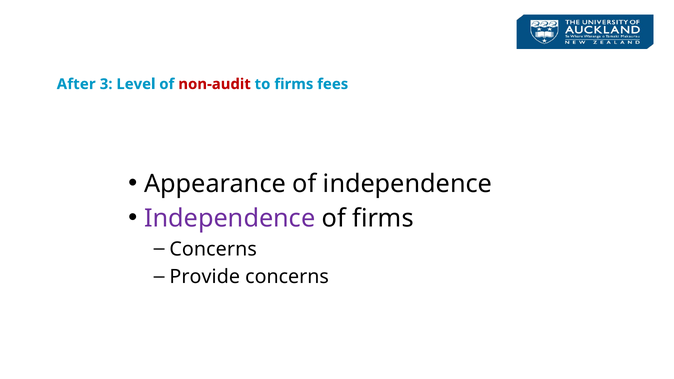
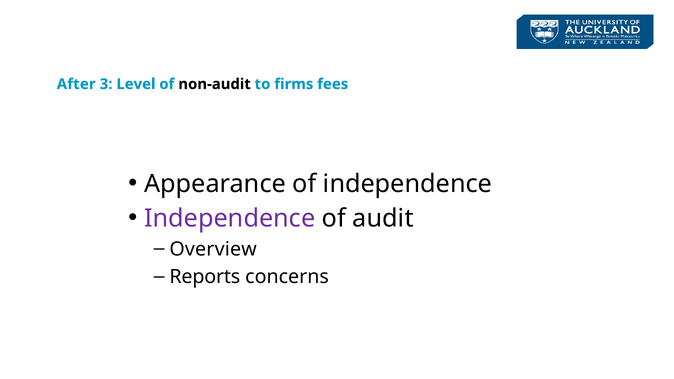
non-audit colour: red -> black (215, 84)
of firms: firms -> audit (383, 218)
Concerns: Concerns -> Overview (213, 249)
Provide: Provide -> Reports (205, 277)
